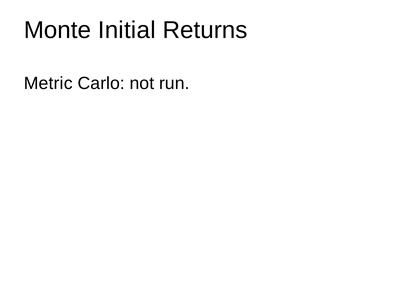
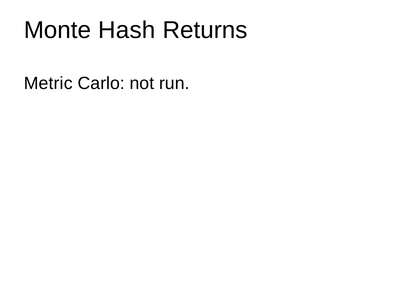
Initial: Initial -> Hash (127, 30)
